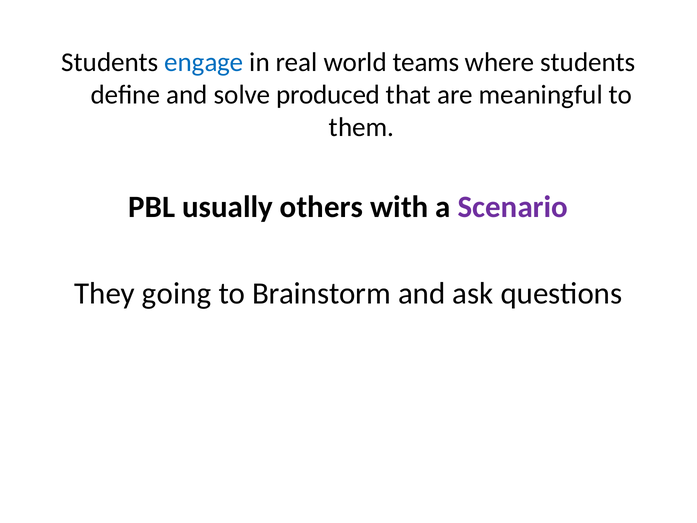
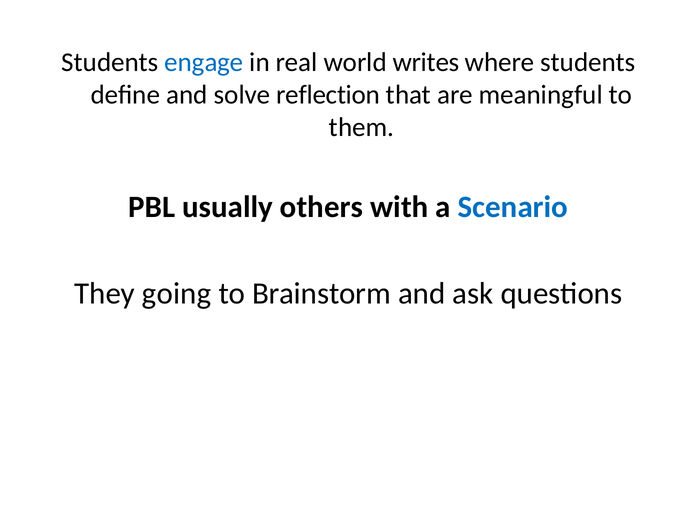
teams: teams -> writes (426, 62)
produced: produced -> reflection (328, 95)
Scenario colour: purple -> blue (513, 207)
